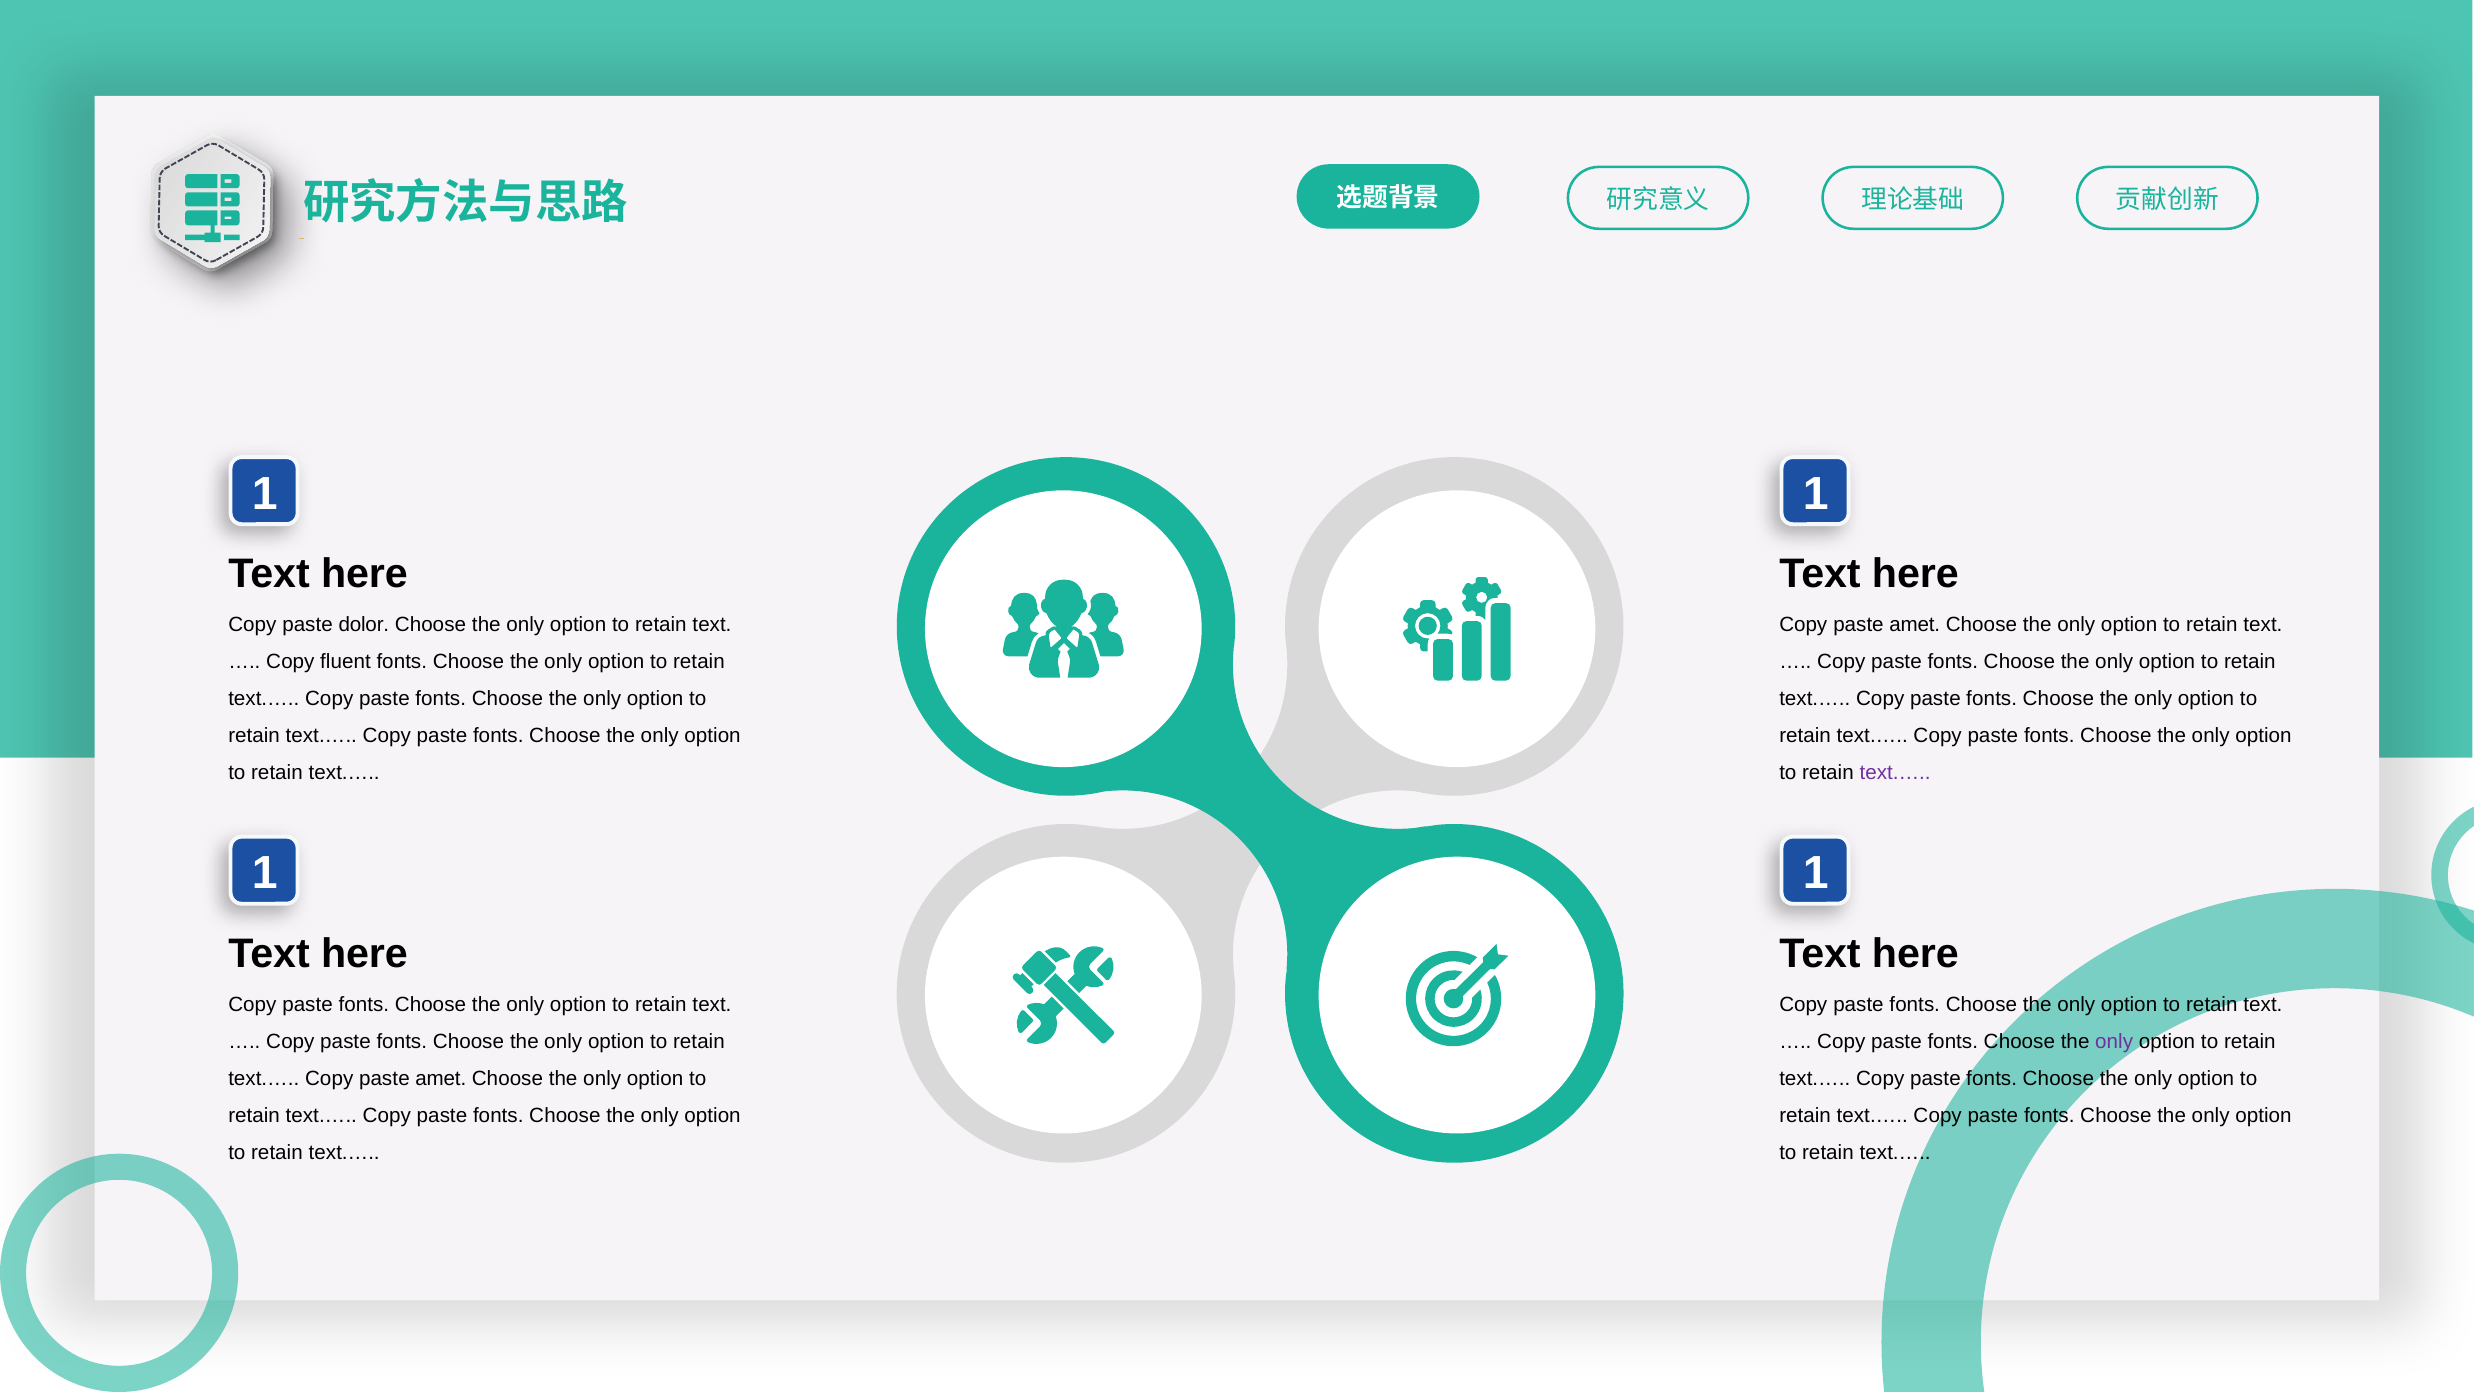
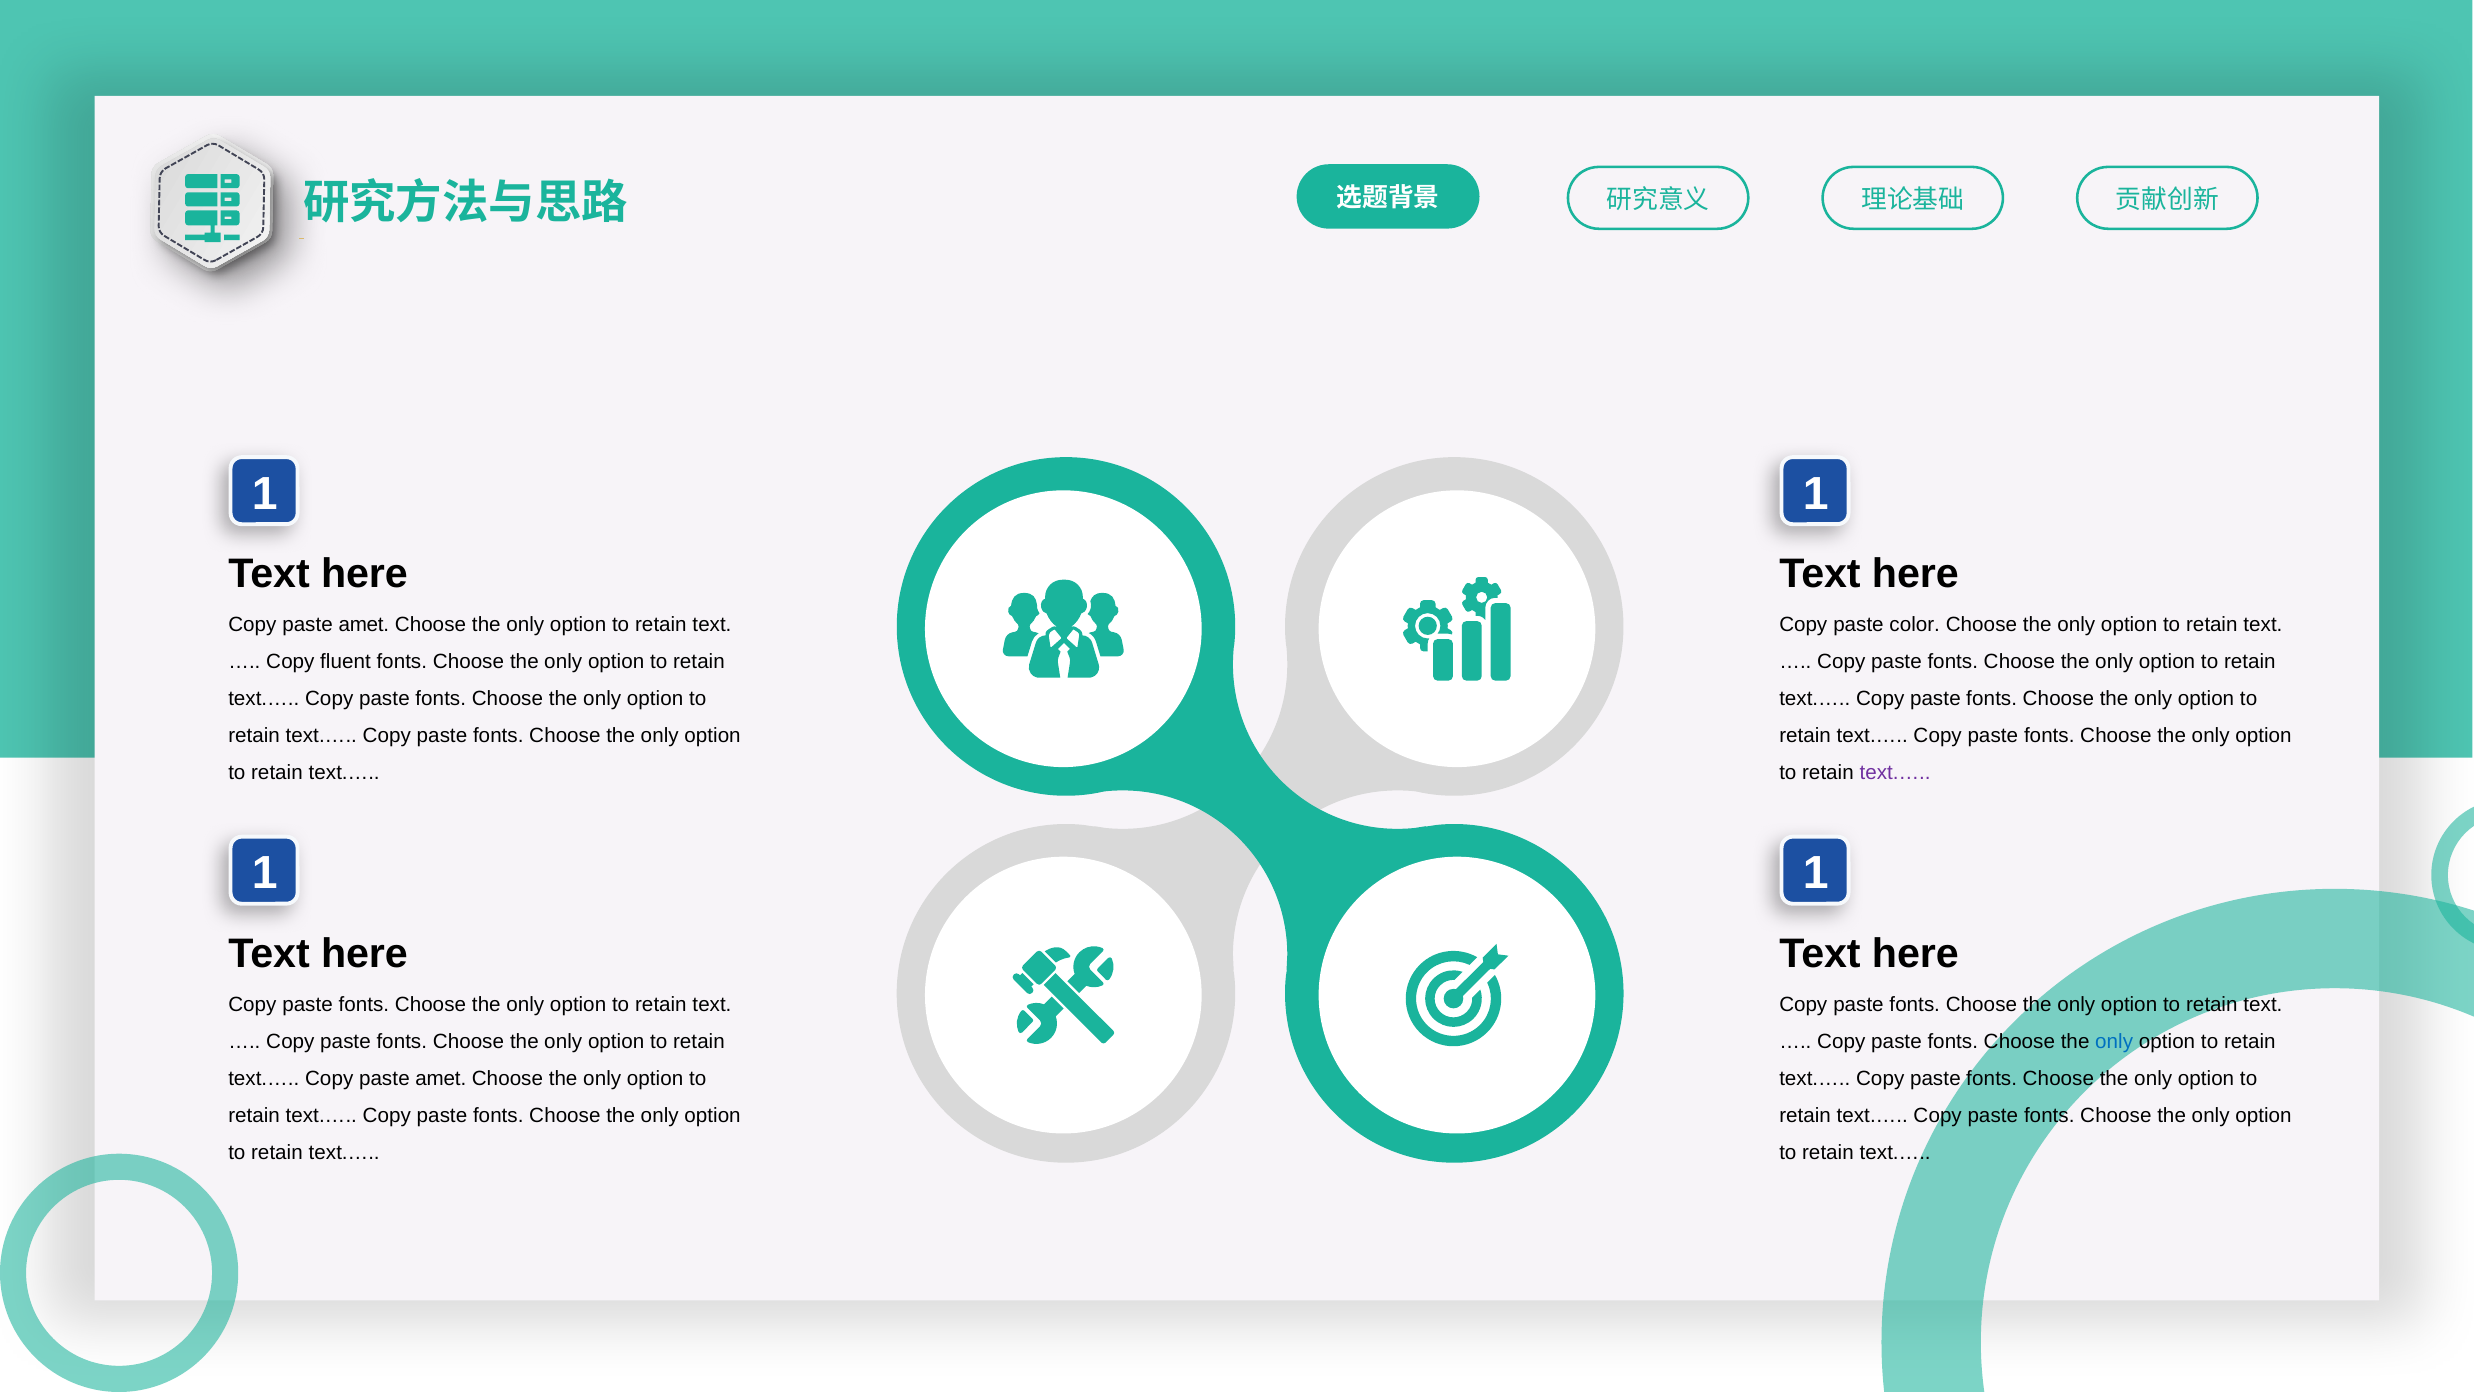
dolor: dolor -> amet (364, 625)
amet: amet -> color (1915, 625)
only colour: purple -> blue (2114, 1041)
